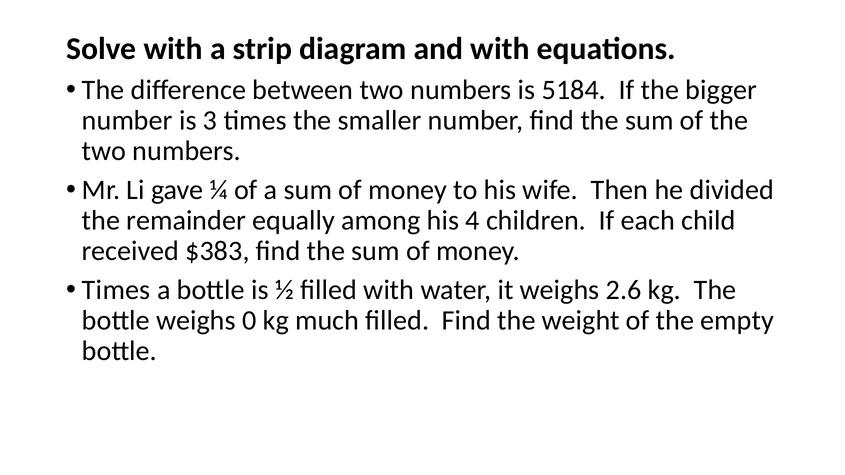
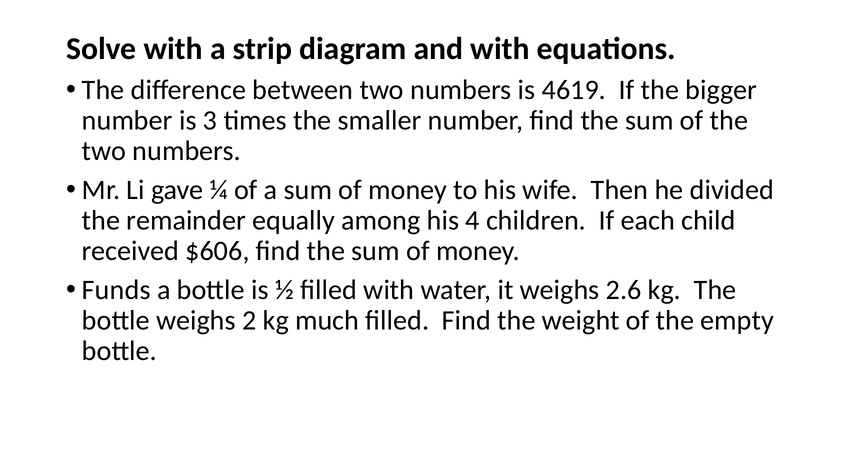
5184: 5184 -> 4619 (574, 90)
$383: $383 -> $606 (217, 251)
Times: Times -> Funds (116, 290)
0: 0 -> 2 (249, 321)
